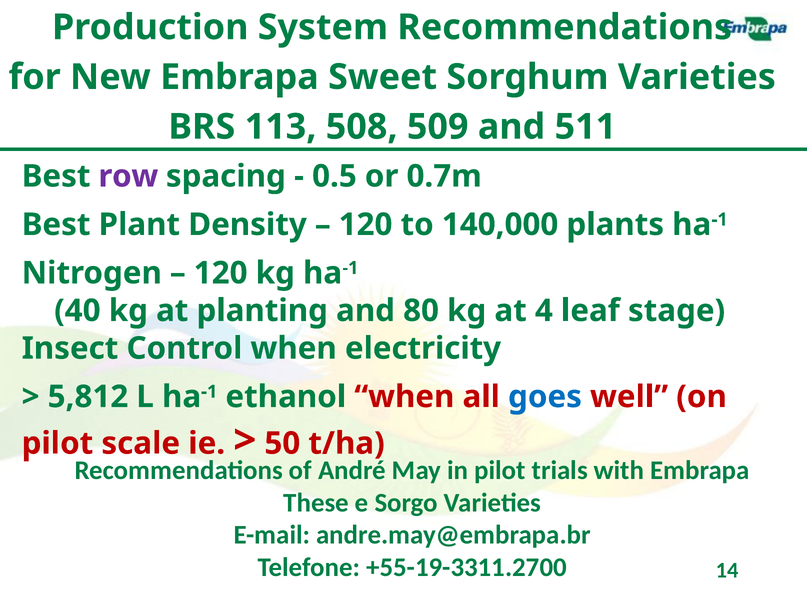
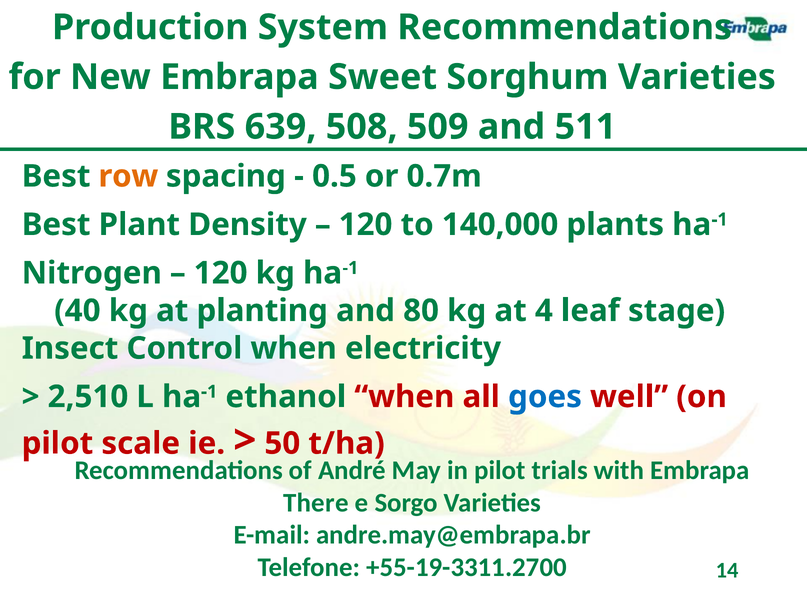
113: 113 -> 639 (281, 127)
row colour: purple -> orange (128, 176)
5,812: 5,812 -> 2,510 (88, 397)
These: These -> There (316, 503)
